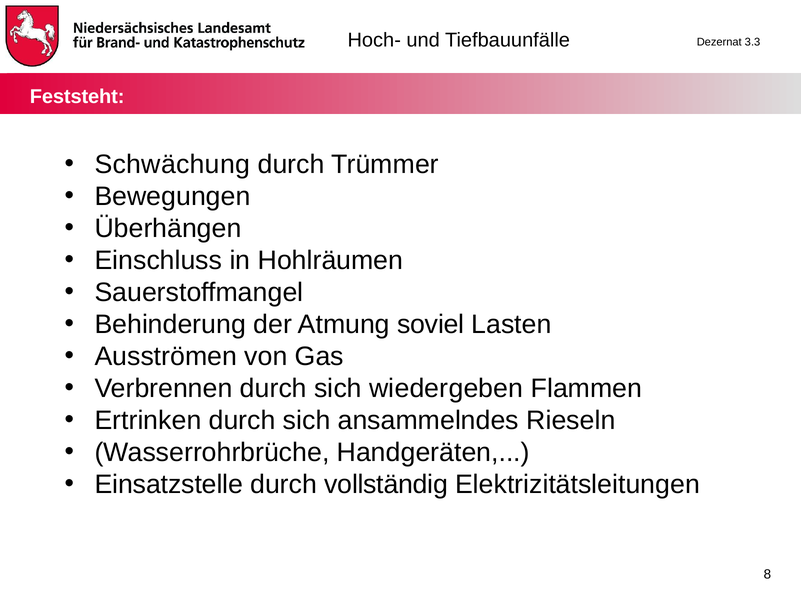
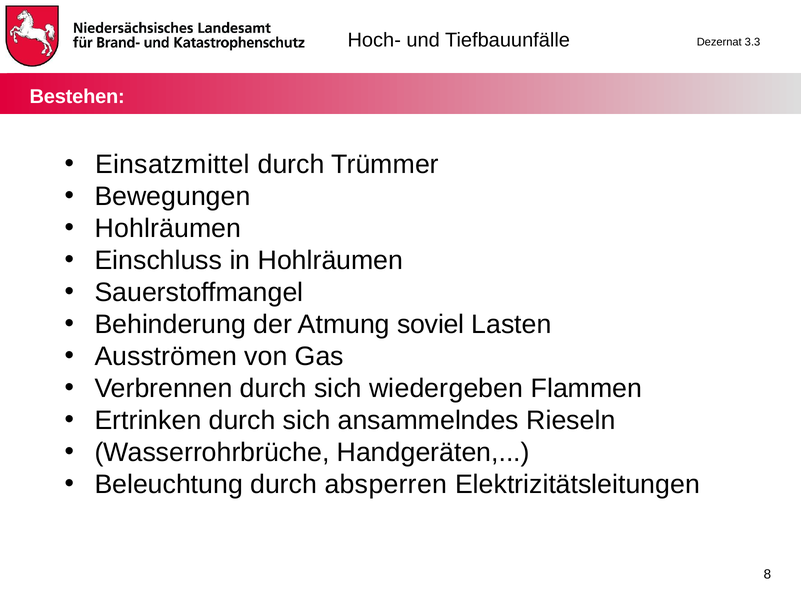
Feststeht: Feststeht -> Bestehen (77, 97)
Schwächung: Schwächung -> Einsatzmittel (172, 164)
Überhängen: Überhängen -> Hohlräumen (168, 229)
Einsatzstelle: Einsatzstelle -> Beleuchtung (169, 485)
vollständig: vollständig -> absperren (386, 485)
